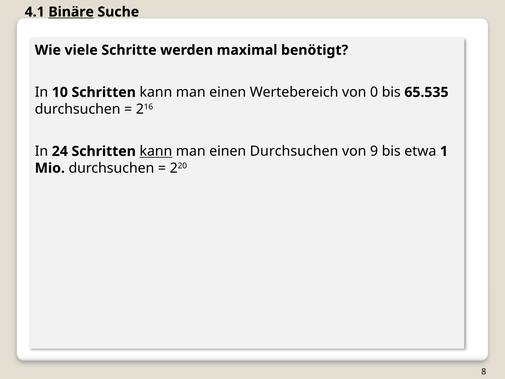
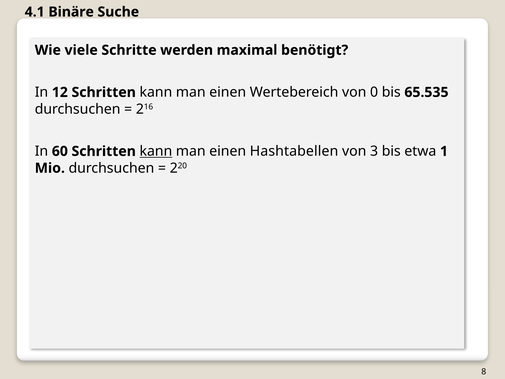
Binäre underline: present -> none (71, 12)
10: 10 -> 12 (60, 92)
24: 24 -> 60 (60, 151)
einen Durchsuchen: Durchsuchen -> Hashtabellen (294, 151)
9: 9 -> 3 (374, 151)
